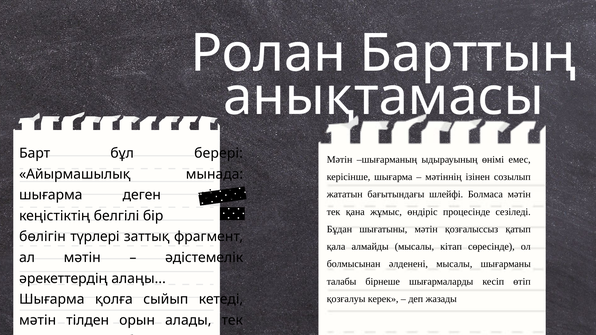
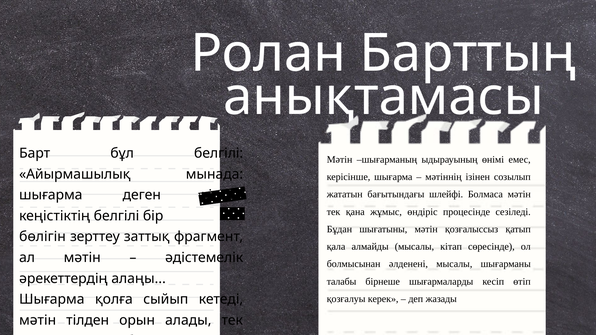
бұл берері: берері -> белгілі (219, 153)
түрлері: түрлері -> зерттеу (95, 237)
